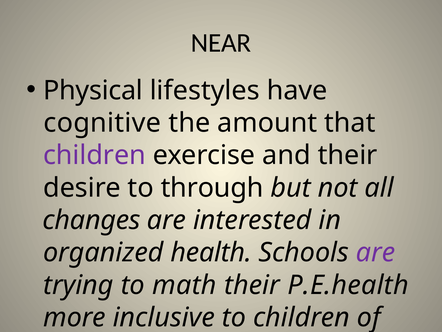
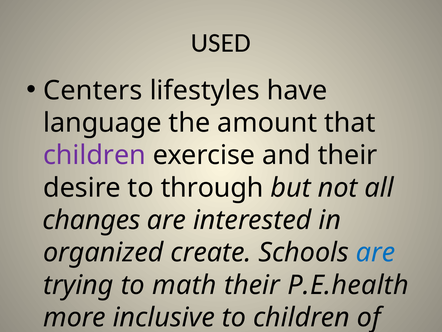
NEAR: NEAR -> USED (221, 43)
Physical: Physical -> Centers (93, 90)
cognitive: cognitive -> language (102, 123)
health: health -> create (211, 252)
are colour: purple -> blue (376, 252)
